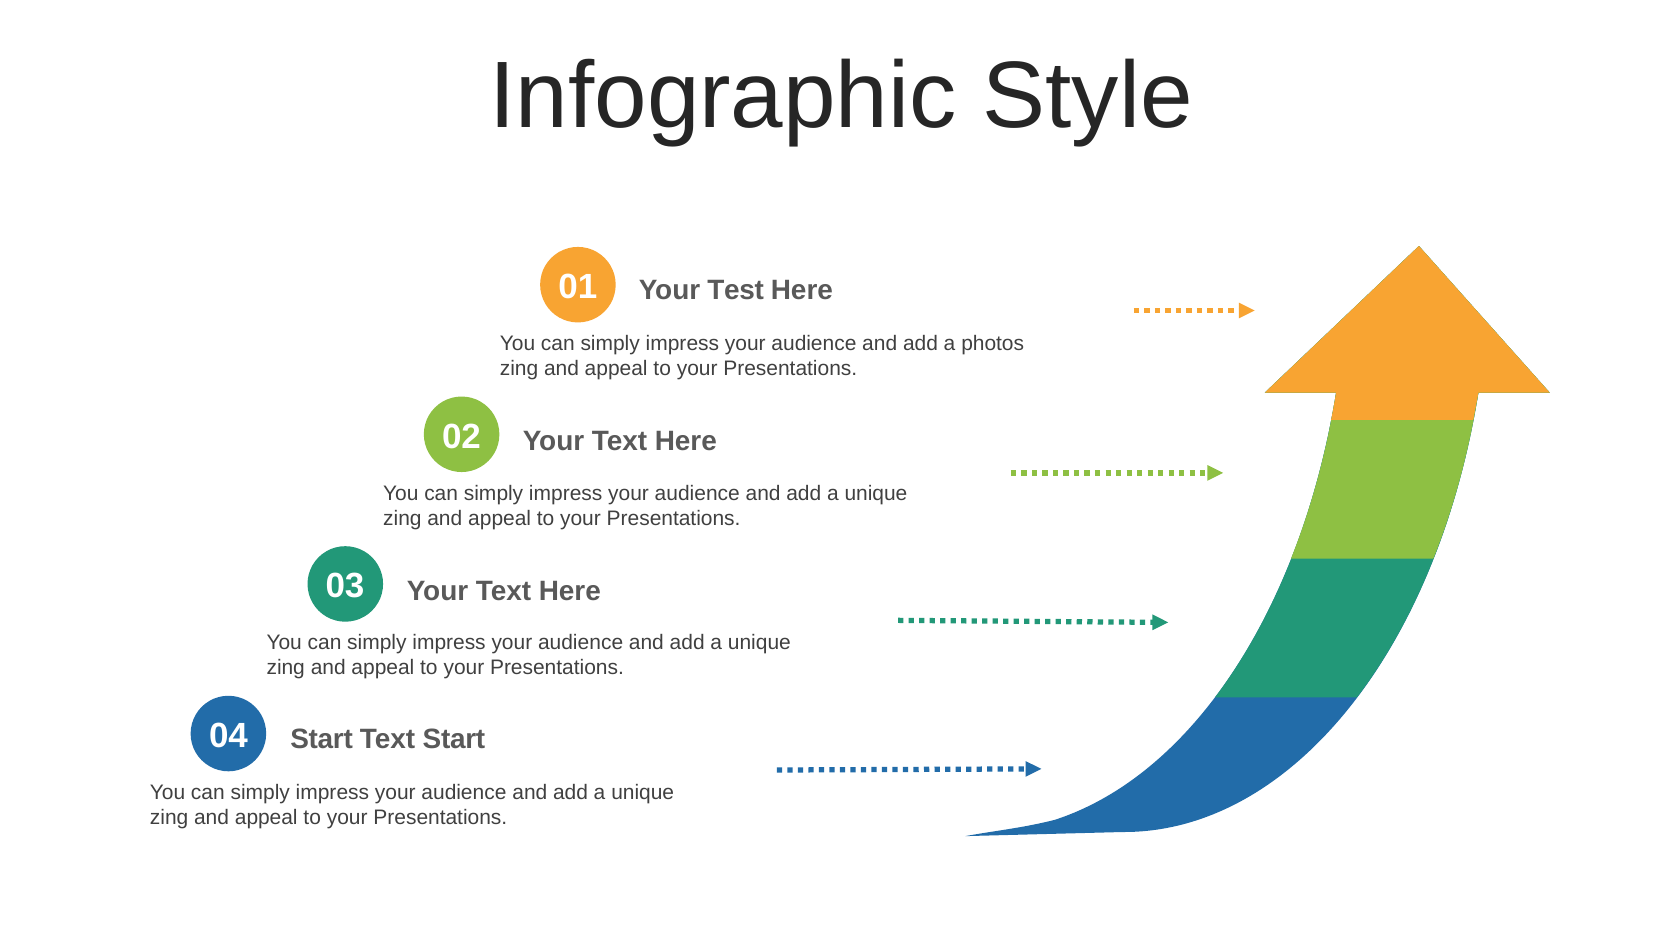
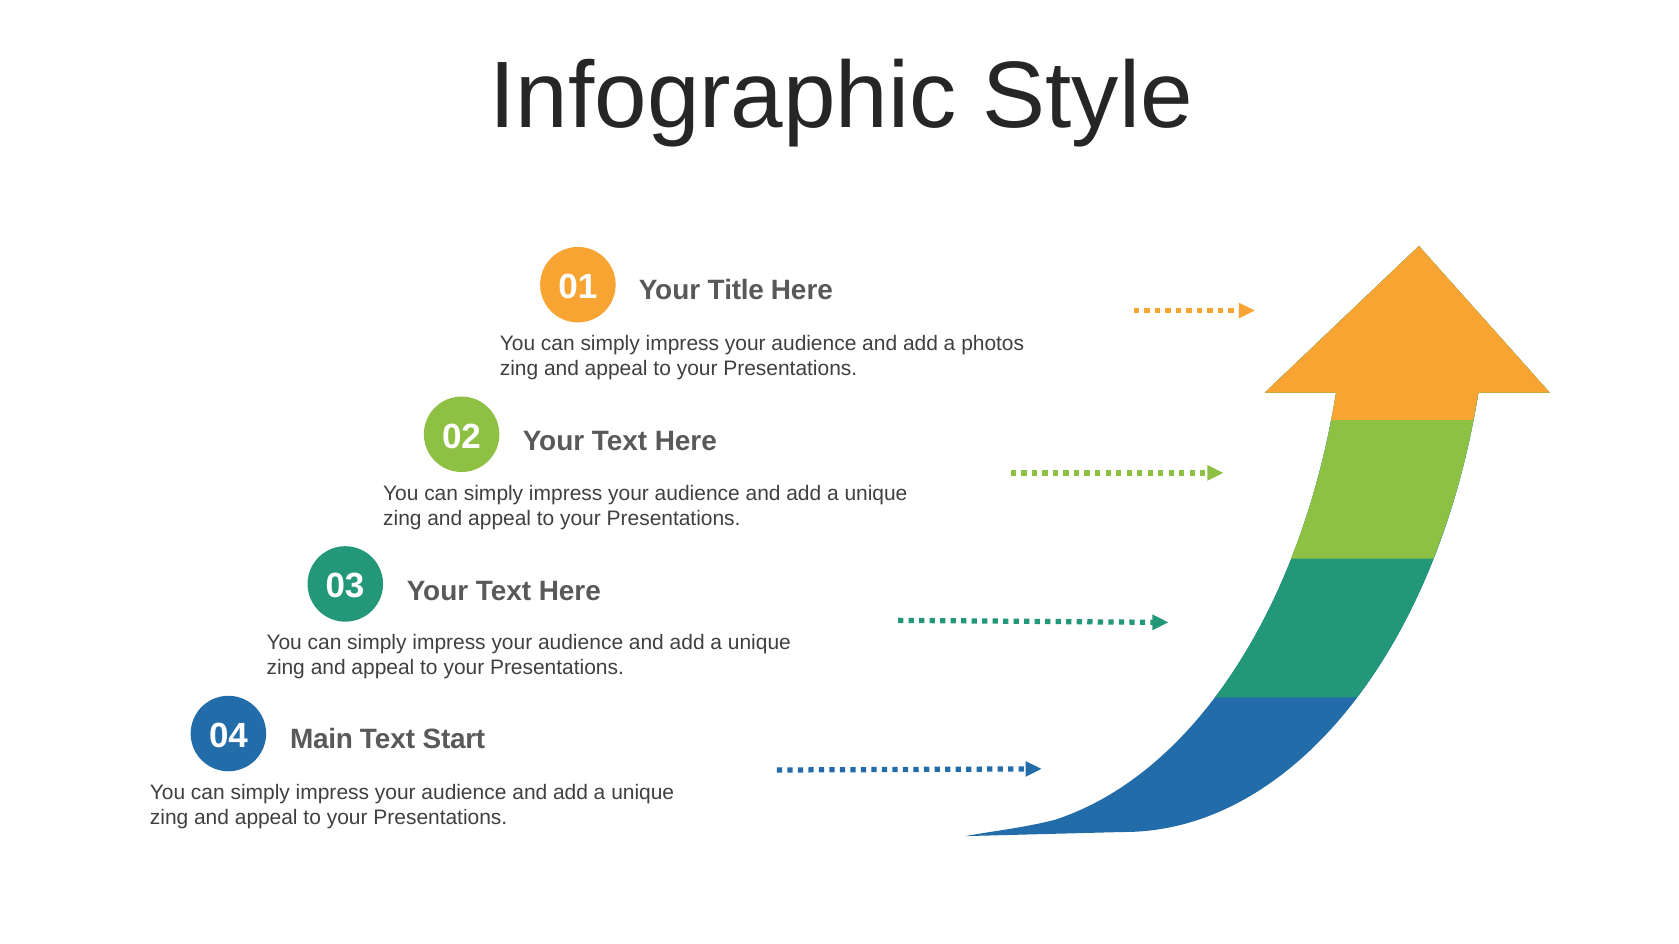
Test: Test -> Title (736, 291)
Start: Start -> Main (322, 740)
